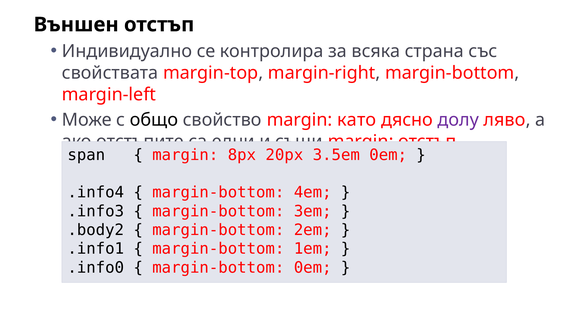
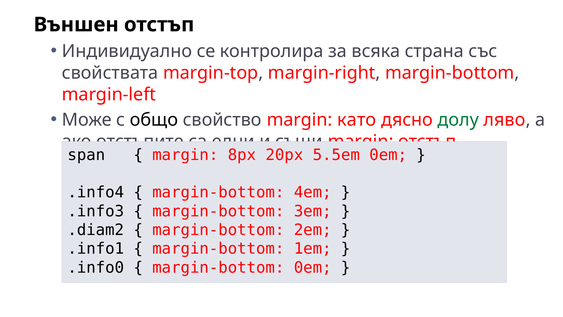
долу colour: purple -> green (458, 120)
3.5em: 3.5em -> 5.5em (336, 155)
.body2: .body2 -> .diam2 (96, 230)
